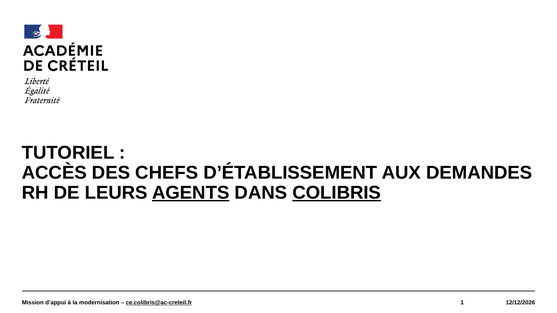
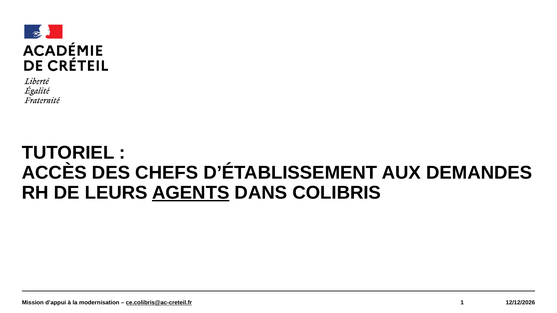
COLIBRIS underline: present -> none (337, 193)
